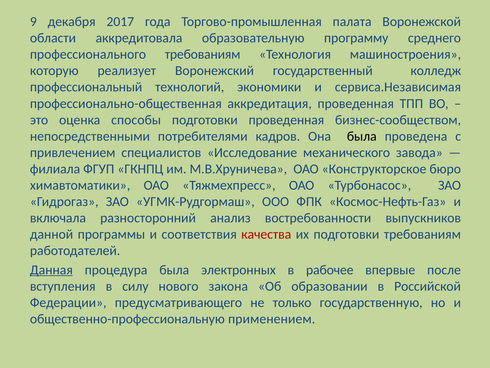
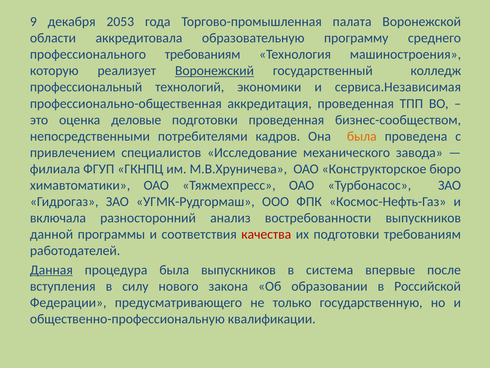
2017: 2017 -> 2053 (120, 22)
Воронежский underline: none -> present (215, 71)
способы: способы -> деловые (136, 120)
была colour: black -> orange (362, 136)
была электронных: электронных -> выпускников (238, 270)
рабочее: рабочее -> система (330, 270)
применением: применением -> квалификации (272, 319)
